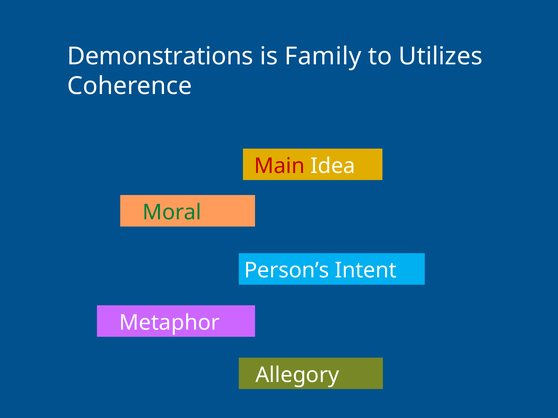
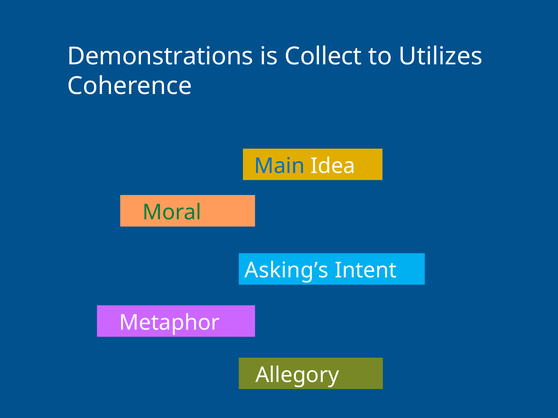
Family: Family -> Collect (323, 56)
Main colour: red -> blue (279, 166)
Person’s: Person’s -> Asking’s (287, 271)
